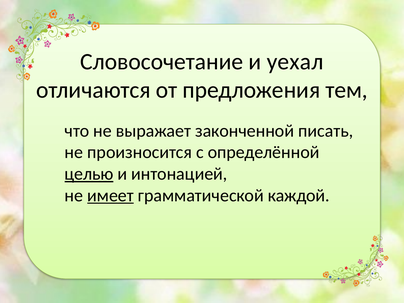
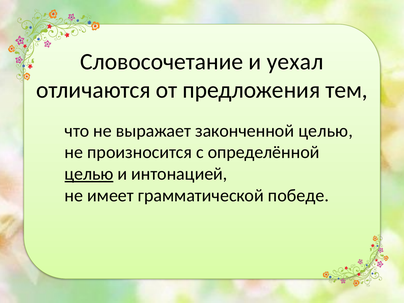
законченной писать: писать -> целью (326, 131)
имеет underline: present -> none (111, 195)
каждой: каждой -> победе (299, 195)
